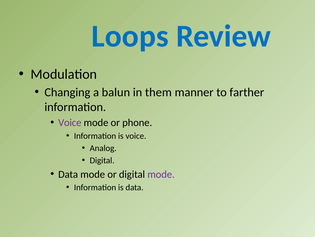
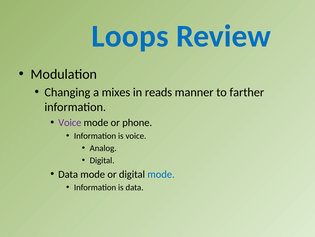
balun: balun -> mixes (116, 92)
them: them -> reads (158, 92)
mode colour: purple -> blue (161, 174)
